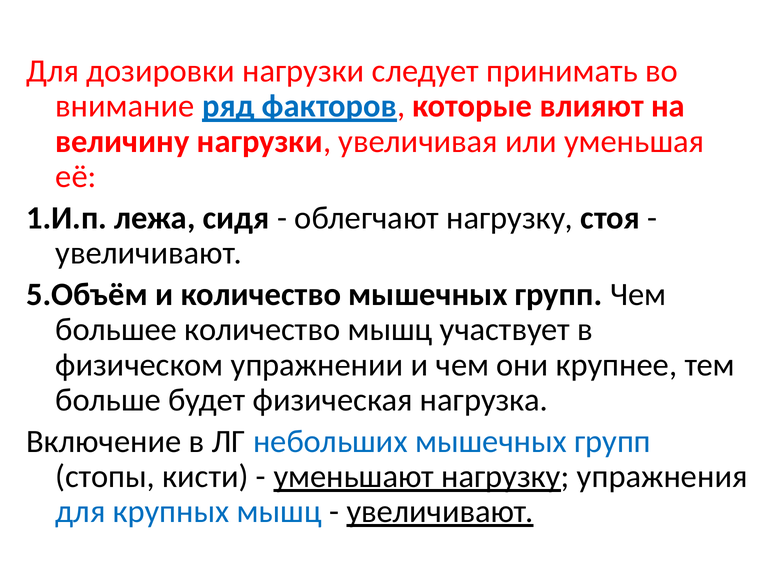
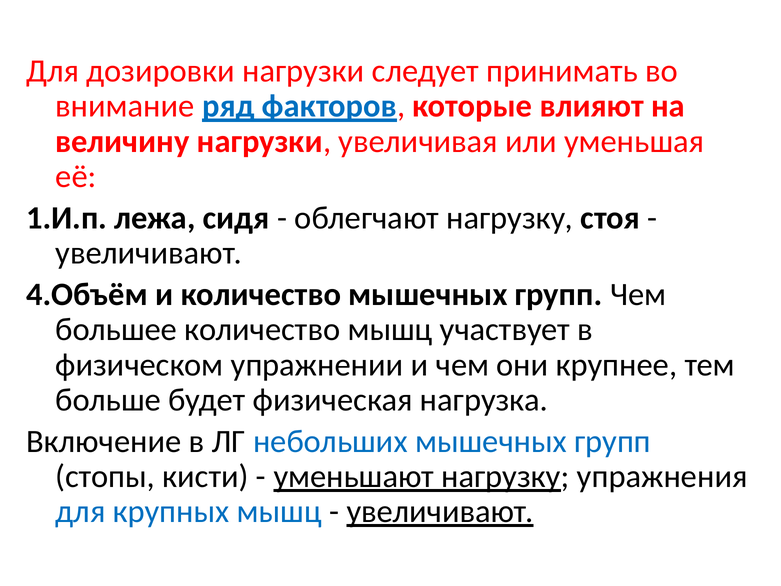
5.Объём: 5.Объём -> 4.Объём (87, 294)
